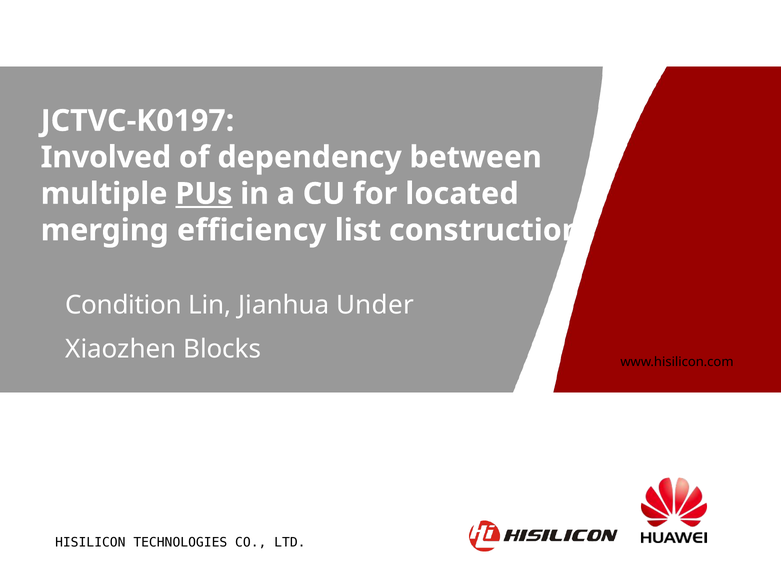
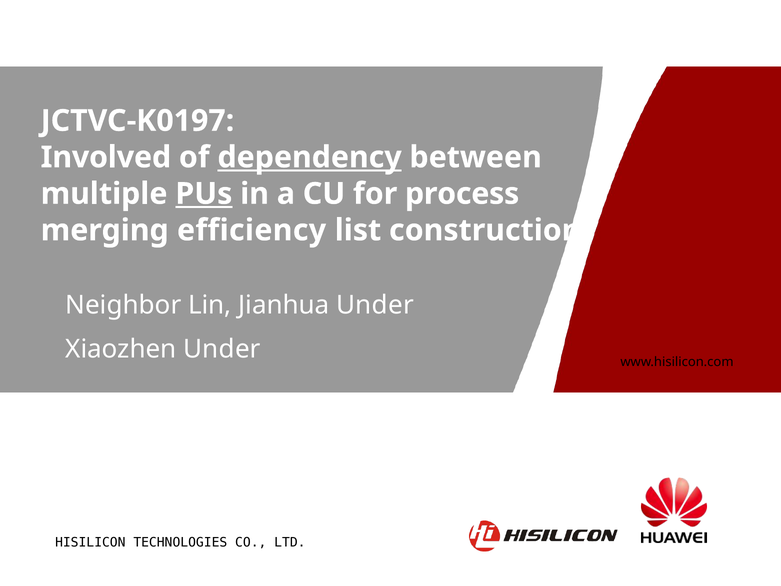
dependency underline: none -> present (310, 157)
located: located -> process (462, 194)
Condition: Condition -> Neighbor (123, 305)
Xiaozhen Blocks: Blocks -> Under (222, 349)
